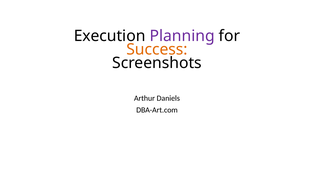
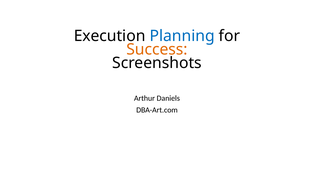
Planning colour: purple -> blue (182, 36)
